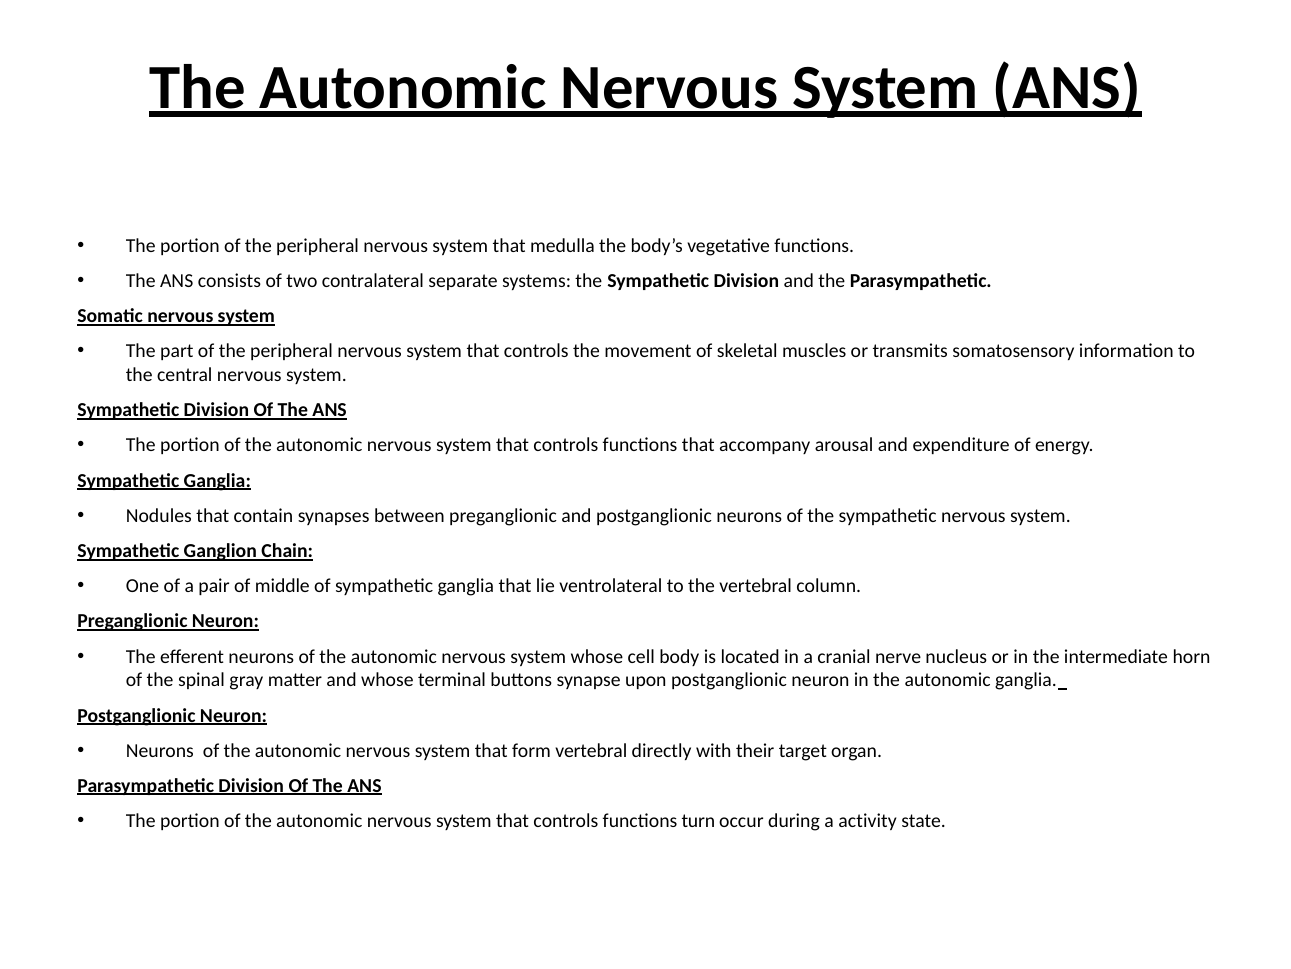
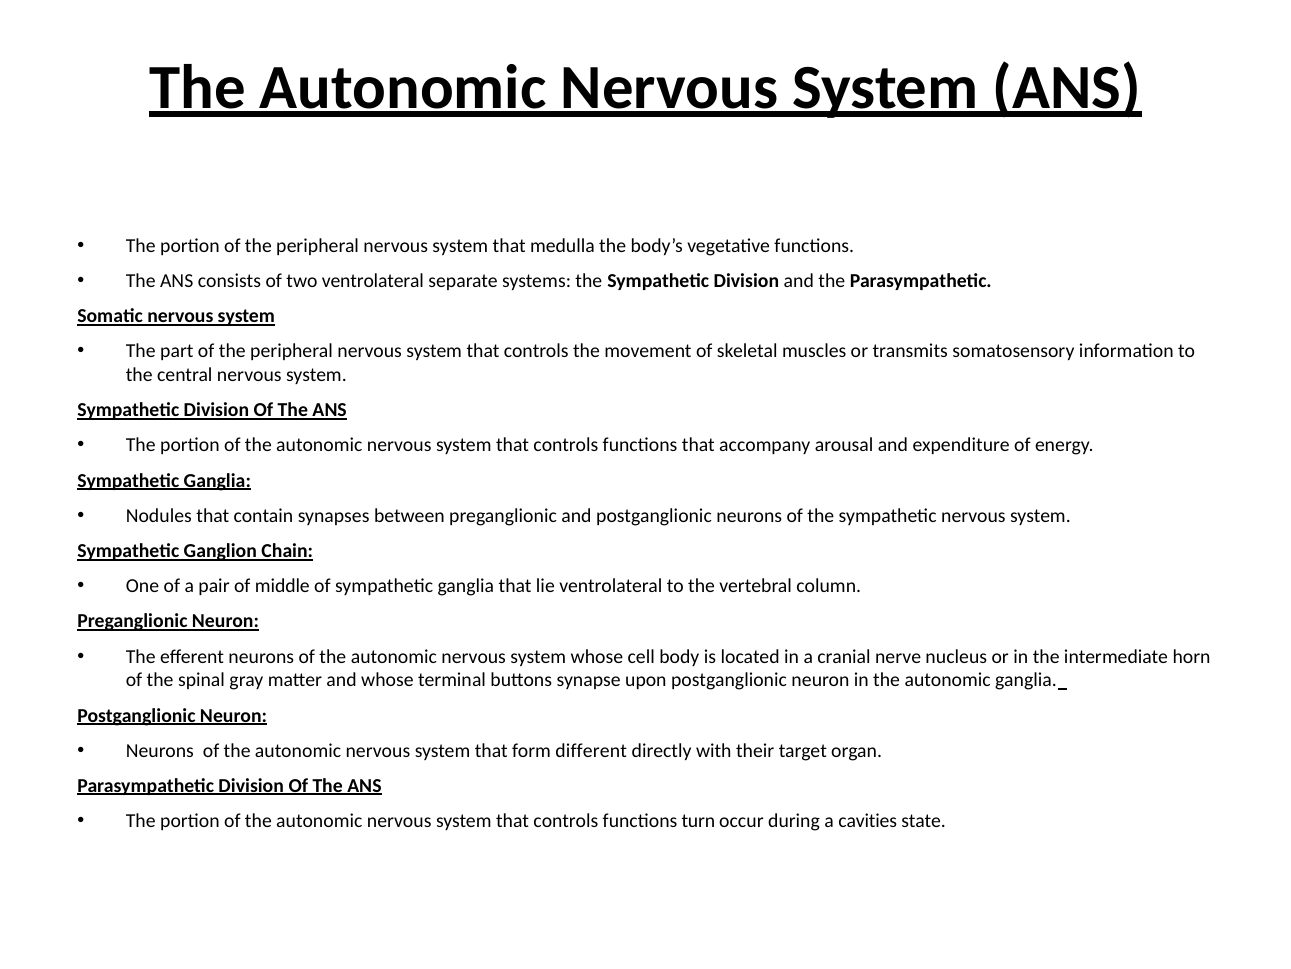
two contralateral: contralateral -> ventrolateral (373, 281)
form vertebral: vertebral -> different (591, 750)
activity: activity -> cavities (868, 821)
